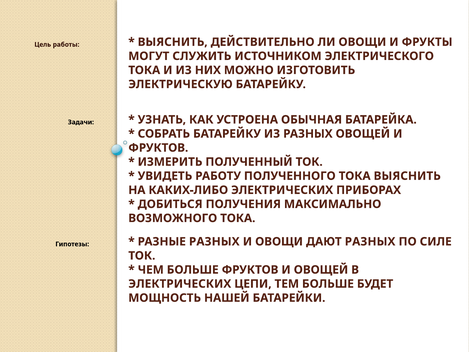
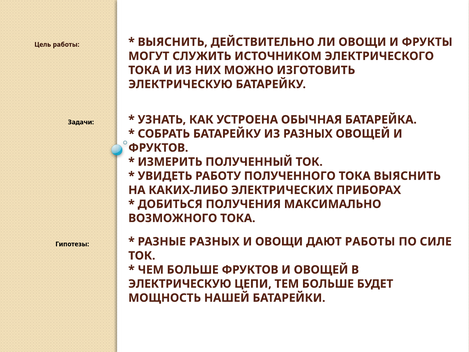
ДАЮТ РАЗНЫХ: РАЗНЫХ -> РАБОТЫ (370, 241)
ЭЛЕКТРИЧЕСКИХ: ЭЛЕКТРИЧЕСКИХ -> ЭЛЕКТРИЧЕСКУЮ (180, 284)
